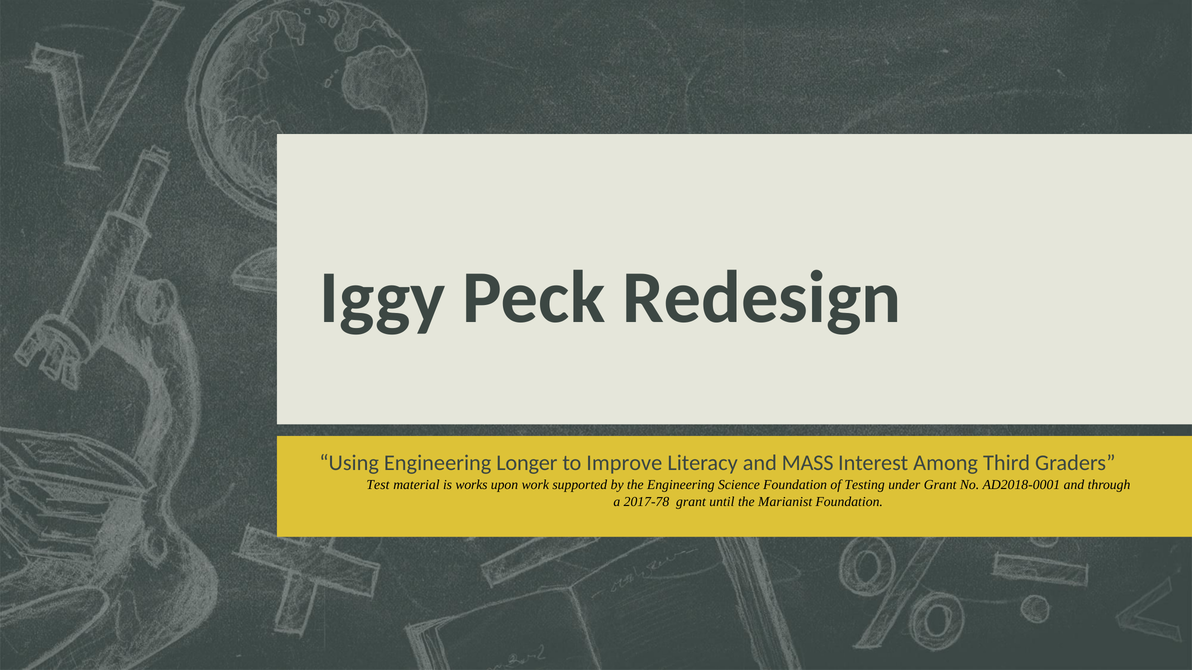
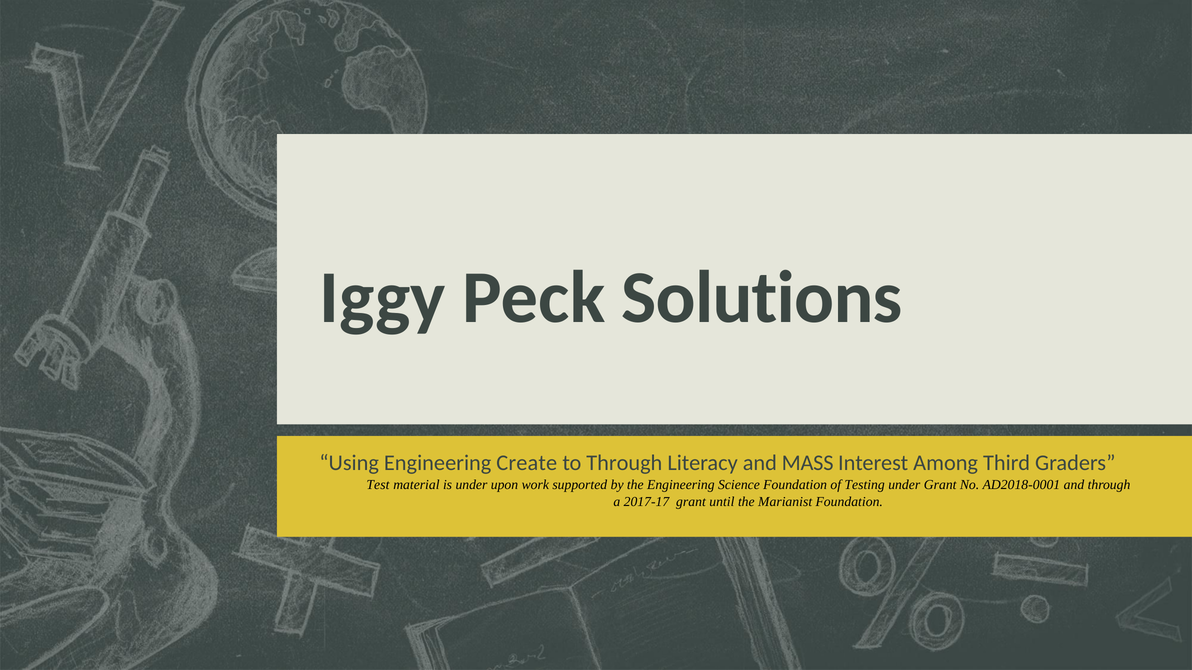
Redesign: Redesign -> Solutions (762, 298)
Longer: Longer -> Create (527, 463)
to Improve: Improve -> Through (624, 463)
is works: works -> under (471, 485)
2017-78: 2017-78 -> 2017-17 (646, 502)
